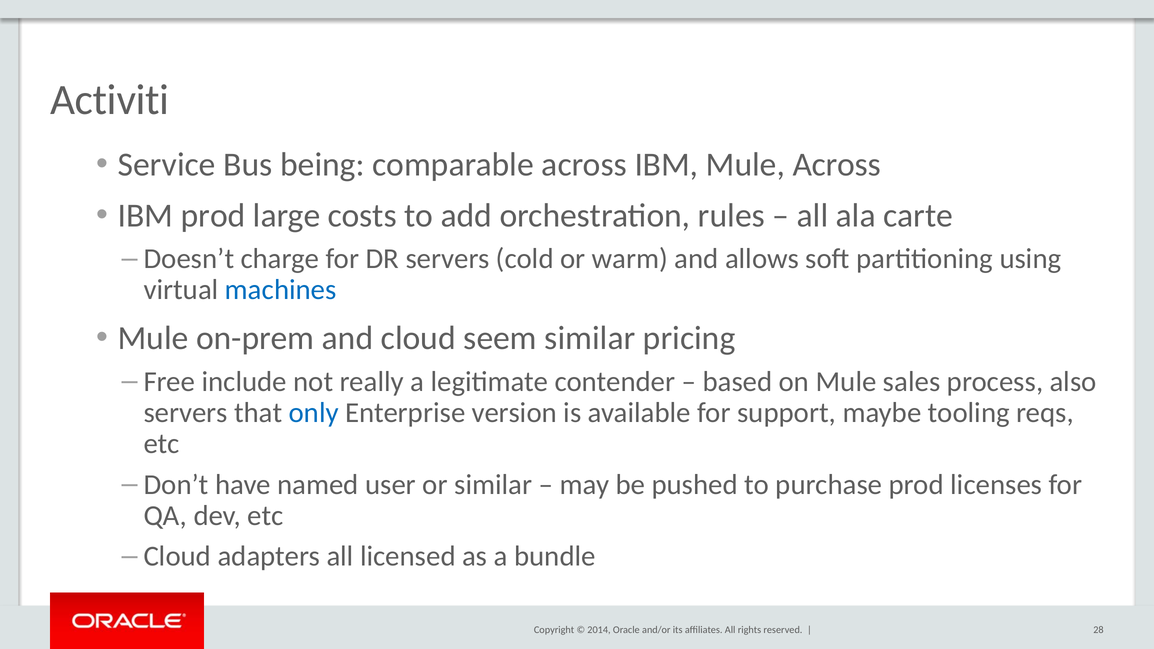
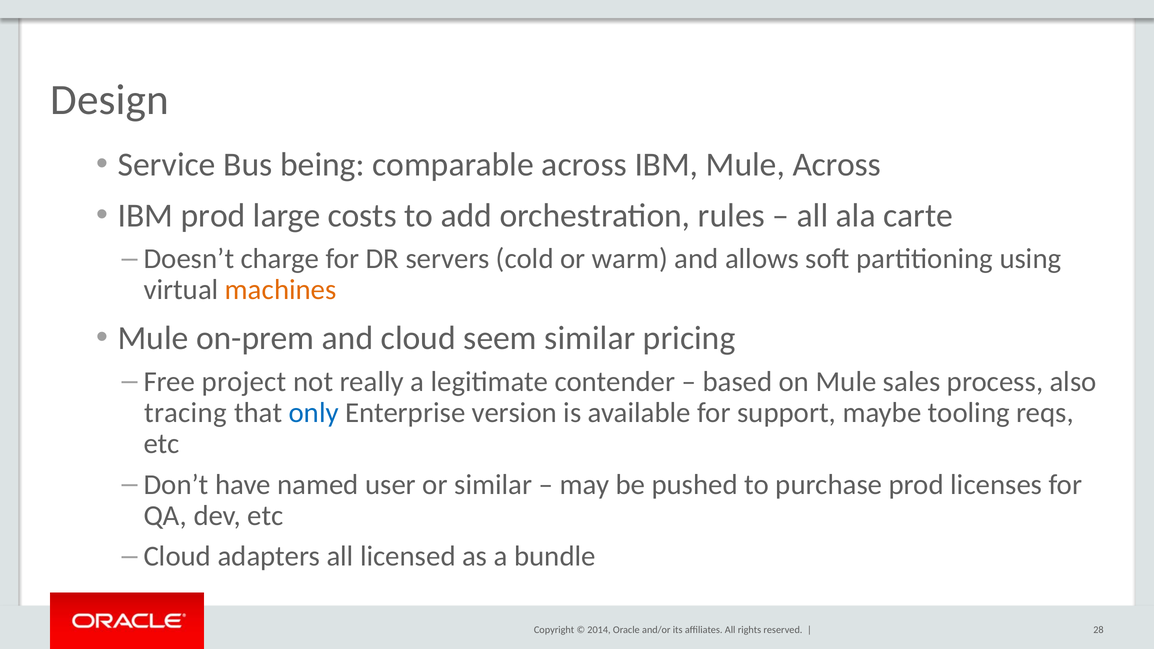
Activiti: Activiti -> Design (110, 100)
machines colour: blue -> orange (281, 290)
include: include -> project (244, 382)
servers: servers -> tracing (185, 413)
